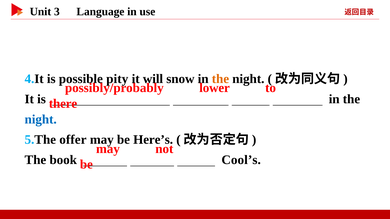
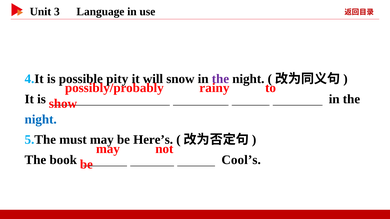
the colour: orange -> purple (220, 79)
lower: lower -> rainy (214, 88)
there: there -> show (63, 104)
offer: offer -> must (73, 140)
